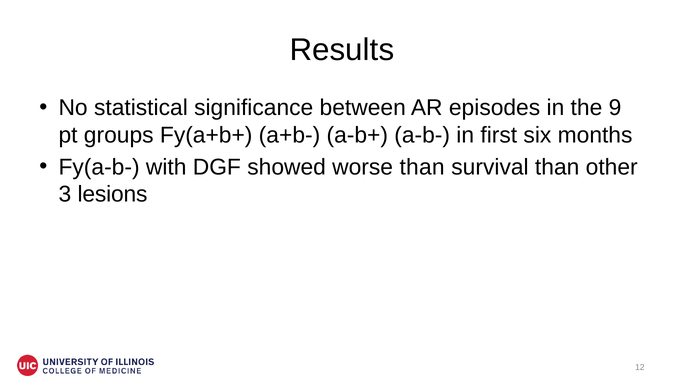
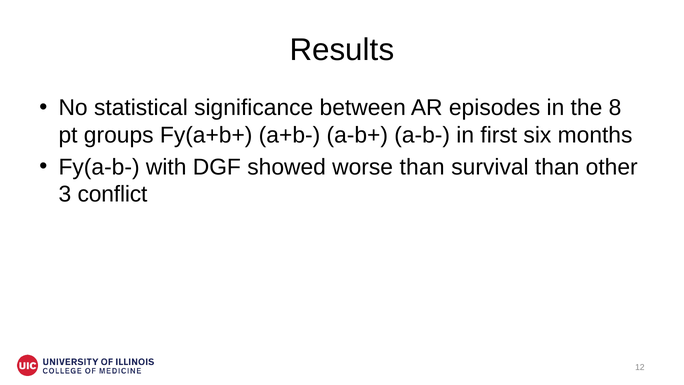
9: 9 -> 8 (615, 108)
lesions: lesions -> conflict (112, 194)
